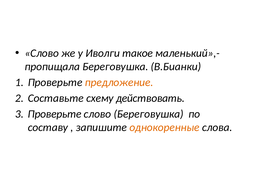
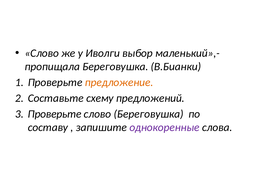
такое: такое -> выбор (138, 53)
действовать: действовать -> предложений (150, 98)
однокоренные colour: orange -> purple (164, 127)
